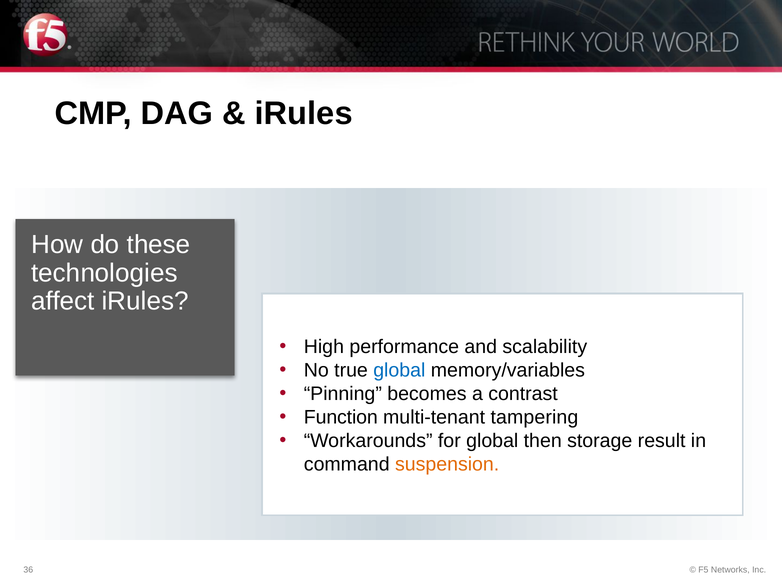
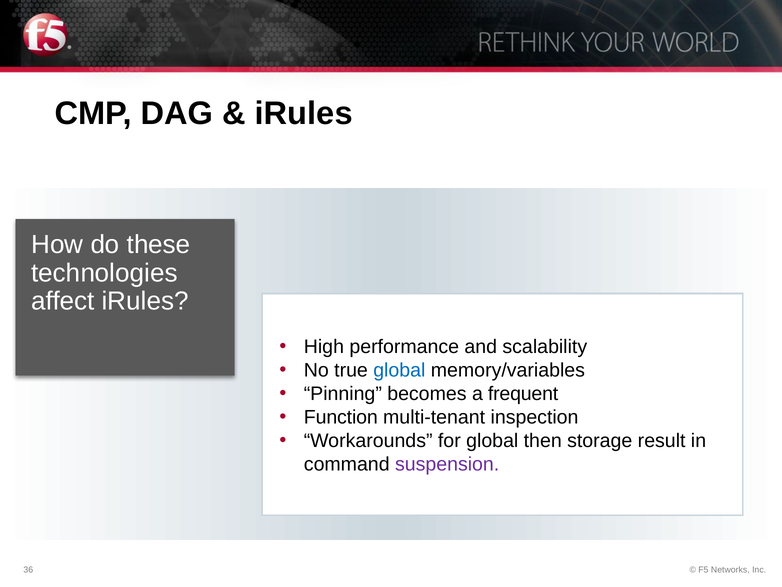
contrast: contrast -> frequent (523, 394)
tampering: tampering -> inspection (535, 417)
suspension colour: orange -> purple (447, 464)
